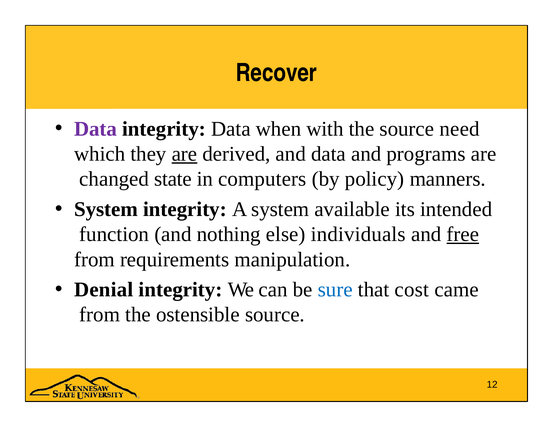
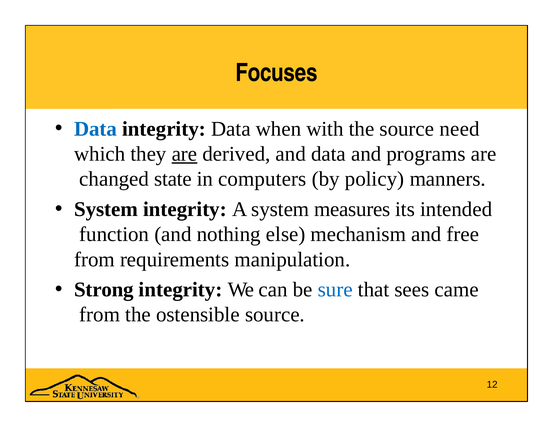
Recover: Recover -> Focuses (276, 73)
Data colour: purple -> blue (96, 129)
available: available -> measures (352, 209)
individuals: individuals -> mechanism (358, 235)
free underline: present -> none (463, 235)
Denial: Denial -> Strong (104, 290)
cost: cost -> sees (412, 290)
